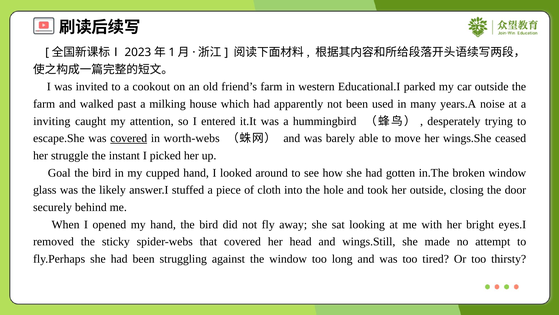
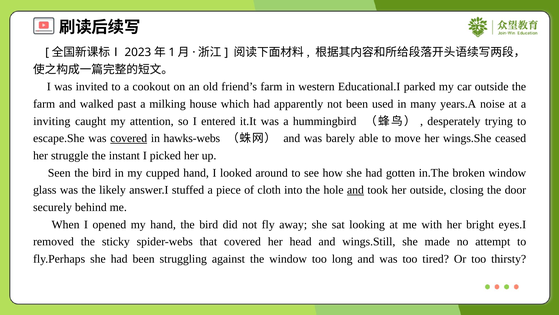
worth-webs: worth-webs -> hawks-webs (192, 138)
Goal: Goal -> Seen (59, 173)
and underline: none -> present (355, 190)
